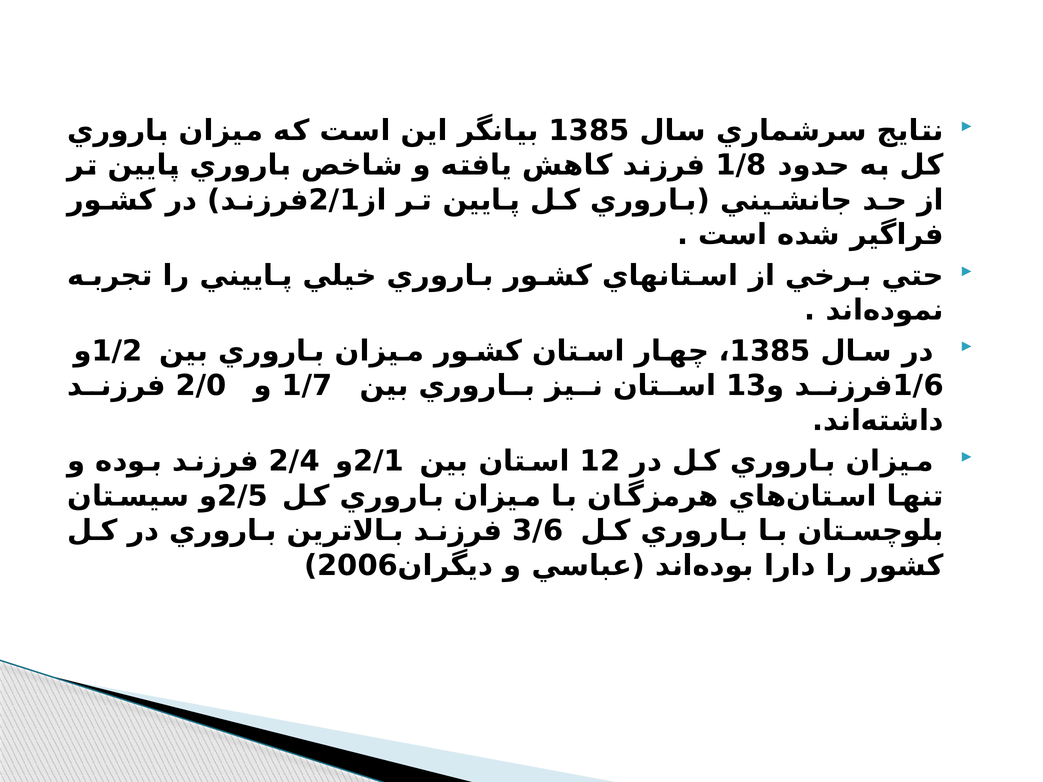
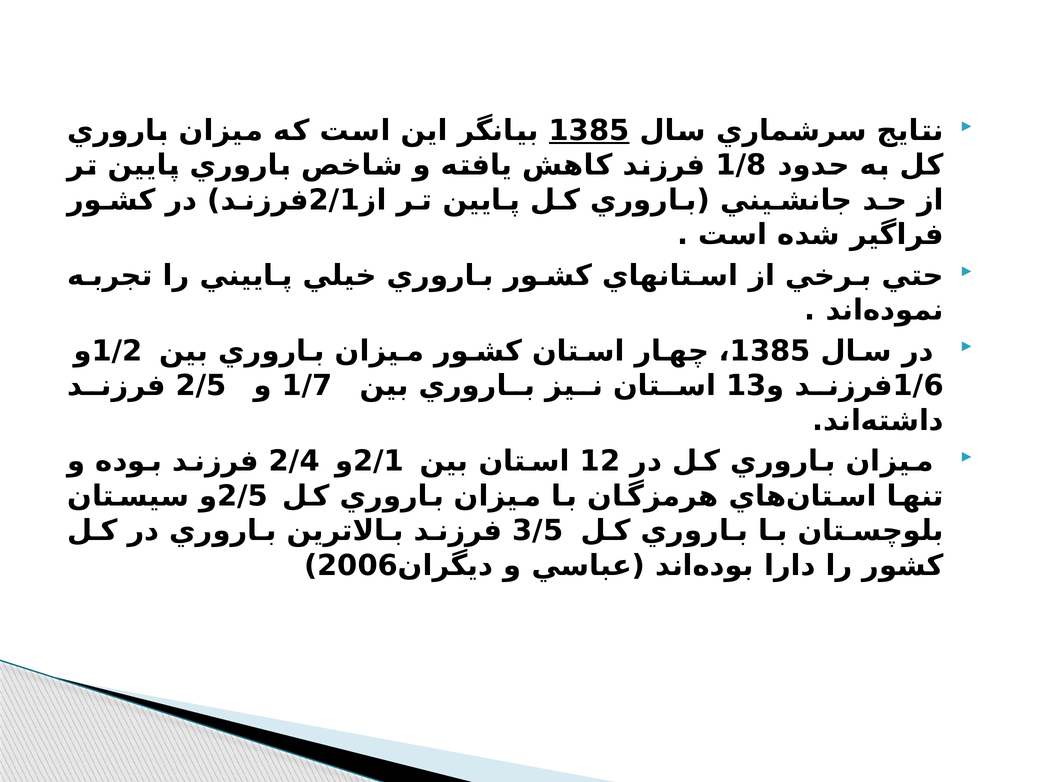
1385 underline: none -> present (589, 131)
2/0: 2/0 -> 2/5 (201, 386)
3/6: 3/6 -> 3/5 (538, 531)
